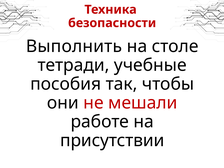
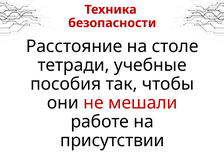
Выполнить: Выполнить -> Расстояние (74, 46)
